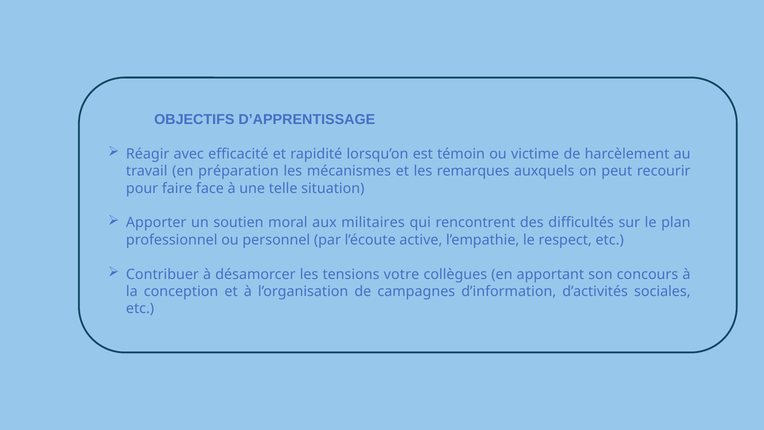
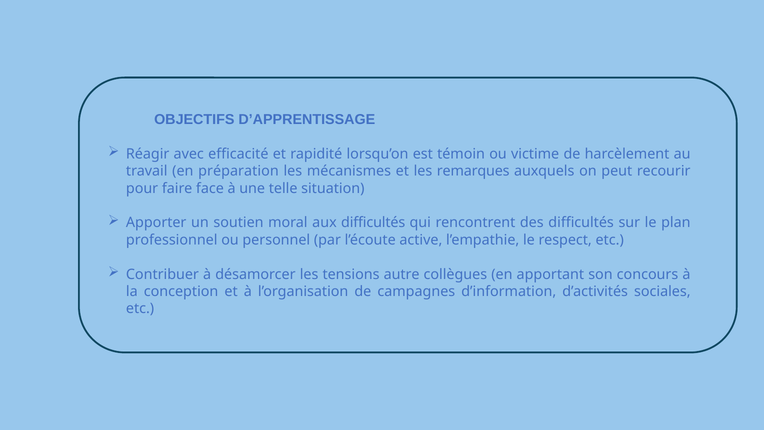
aux militaires: militaires -> difficultés (373, 223)
votre: votre -> autre (402, 274)
